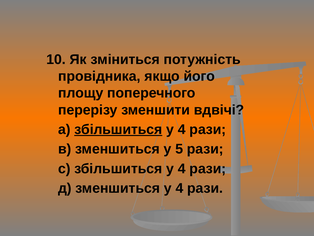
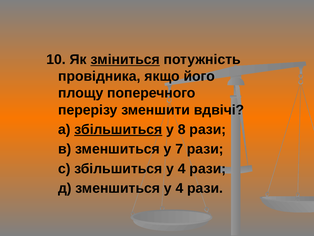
зміниться underline: none -> present (125, 59)
4: 4 -> 8 (182, 129)
5: 5 -> 7 (179, 149)
